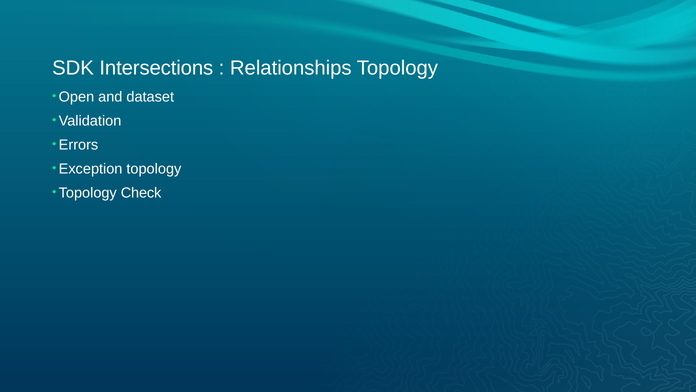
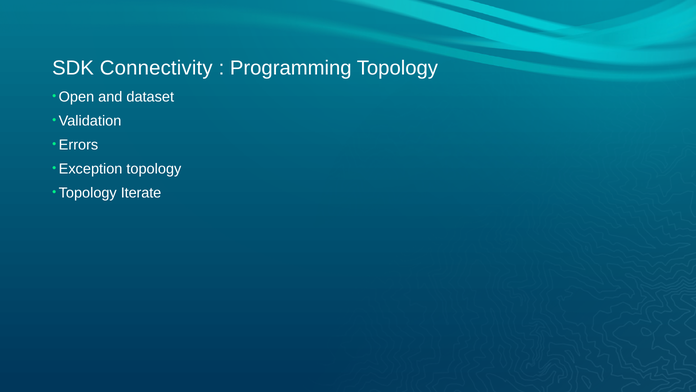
Intersections: Intersections -> Connectivity (156, 68)
Relationships: Relationships -> Programming (291, 68)
Check: Check -> Iterate (141, 192)
